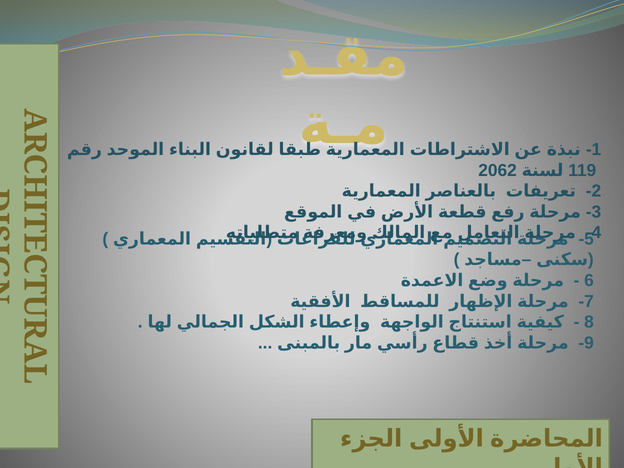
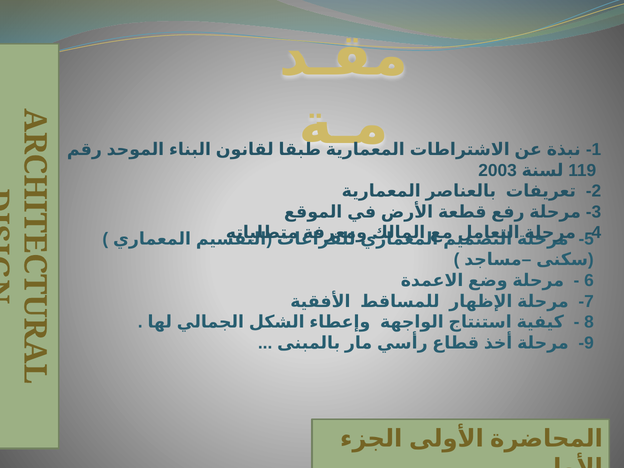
2062: 2062 -> 2003 (498, 170)
